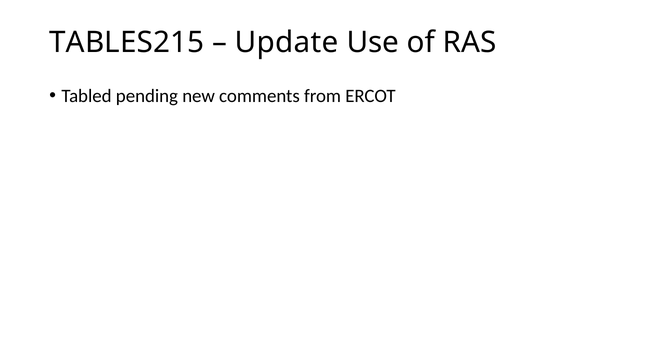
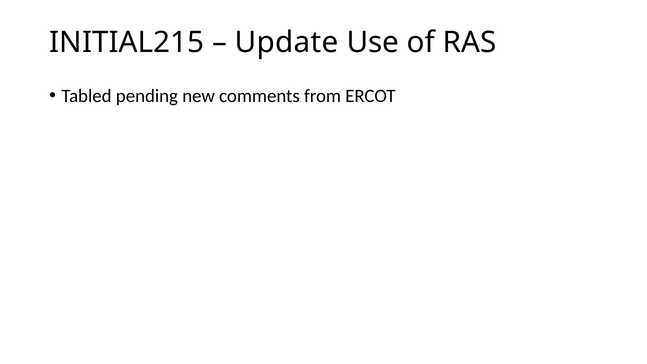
TABLES215: TABLES215 -> INITIAL215 (127, 43)
